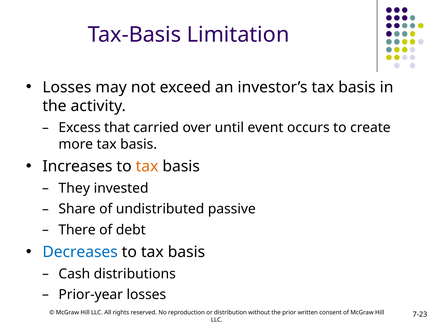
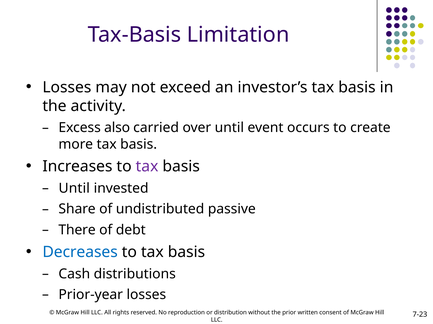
that: that -> also (117, 128)
tax colour: orange -> purple (147, 167)
They: They -> Until (74, 189)
